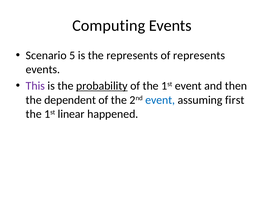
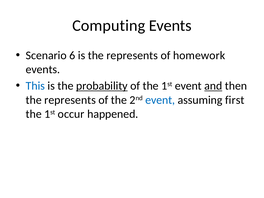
5: 5 -> 6 (72, 55)
of represents: represents -> homework (199, 55)
This colour: purple -> blue (35, 86)
and underline: none -> present (213, 86)
dependent: dependent -> represents (70, 100)
linear: linear -> occur (71, 114)
